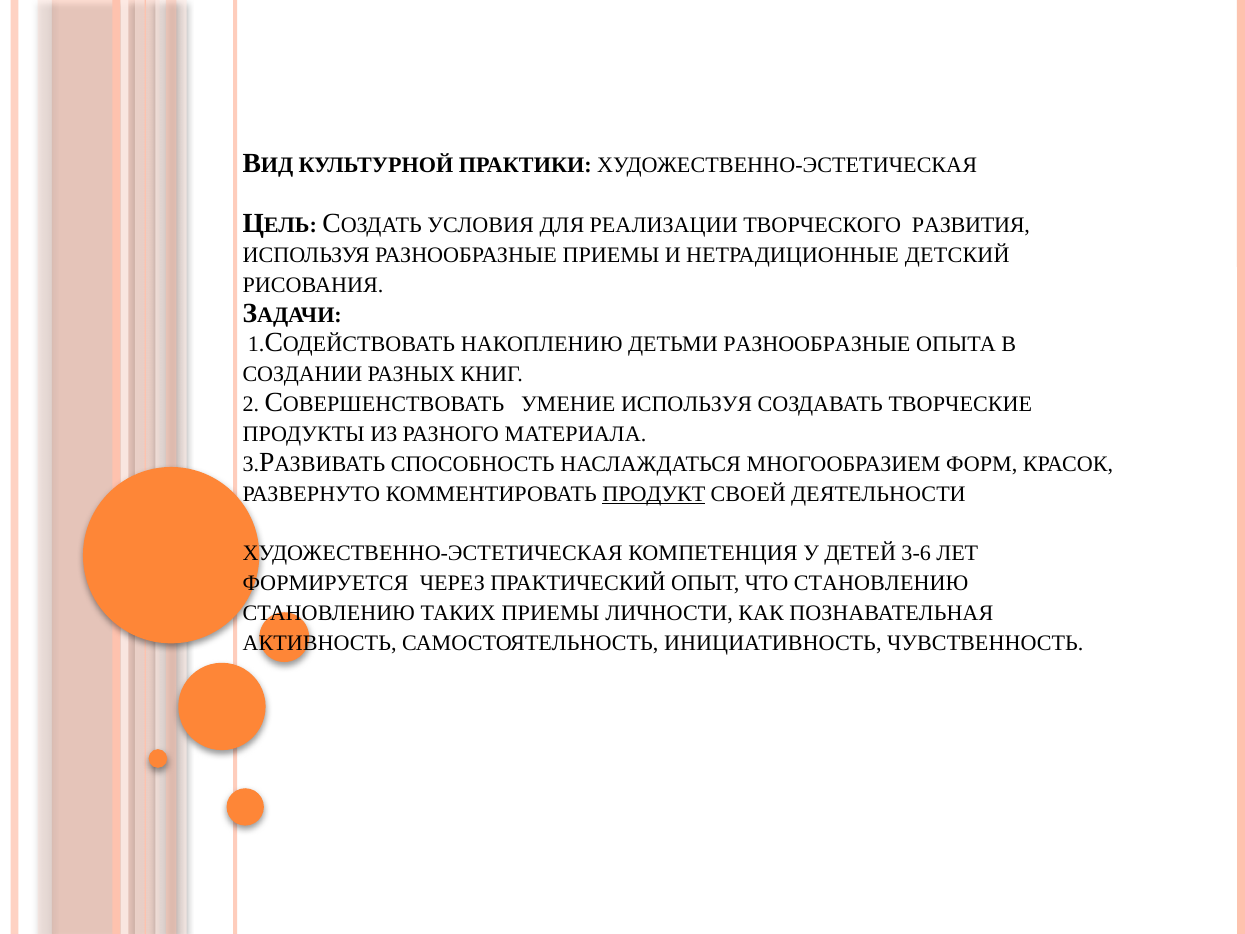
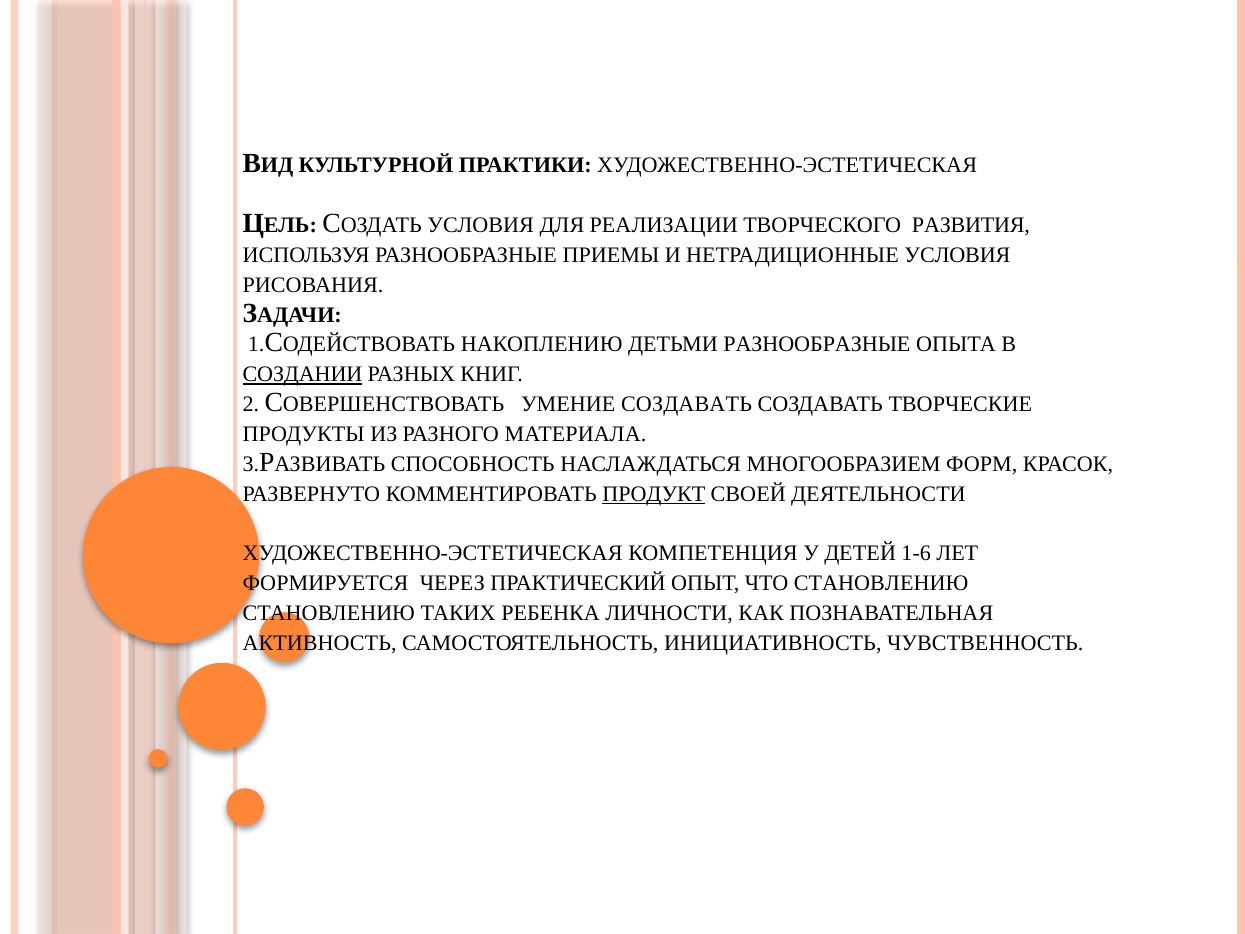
НЕТРАДИЦИОННЫЕ ДЕТСКИЙ: ДЕТСКИЙ -> УСЛОВИЯ (957, 255)
СОЗДАНИИ underline: none -> present (302, 374)
УМЕНИЕ ИСПОЛЬЗУЯ: ИСПОЛЬЗУЯ -> СОЗДАВАТЬ (687, 404)
3-6: 3-6 -> 1-6 (916, 553)
ТАКИХ ПРИЕМЫ: ПРИЕМЫ -> РЕБЕНКА (551, 613)
